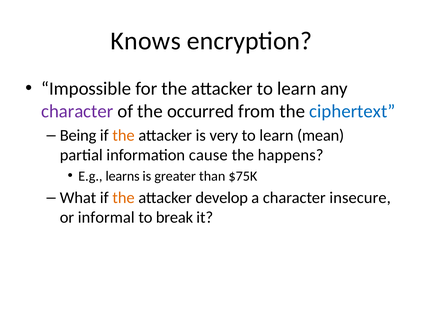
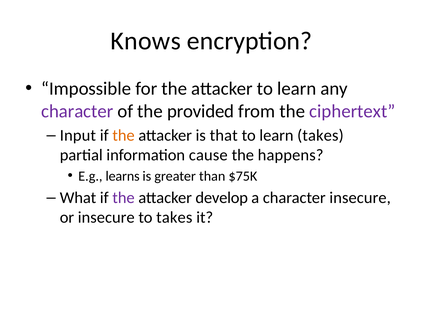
occurred: occurred -> provided (201, 111)
ciphertext colour: blue -> purple (352, 111)
Being: Being -> Input (78, 136)
very: very -> that (224, 136)
learn mean: mean -> takes (320, 136)
the colour: orange -> purple (124, 198)
or informal: informal -> insecure (106, 218)
to break: break -> takes (174, 218)
